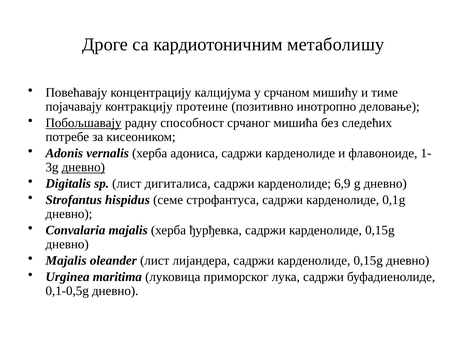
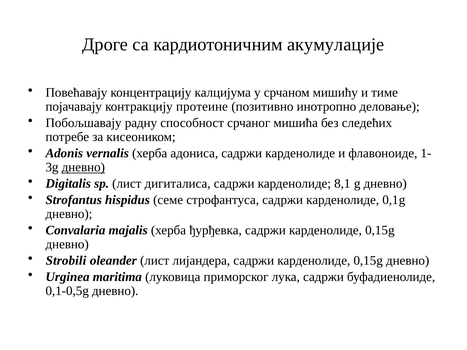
метаболишу: метаболишу -> акумулације (336, 44)
Побољшавају underline: present -> none (84, 123)
6,9: 6,9 -> 8,1 (342, 184)
Majalis: Majalis -> Strobili (66, 261)
